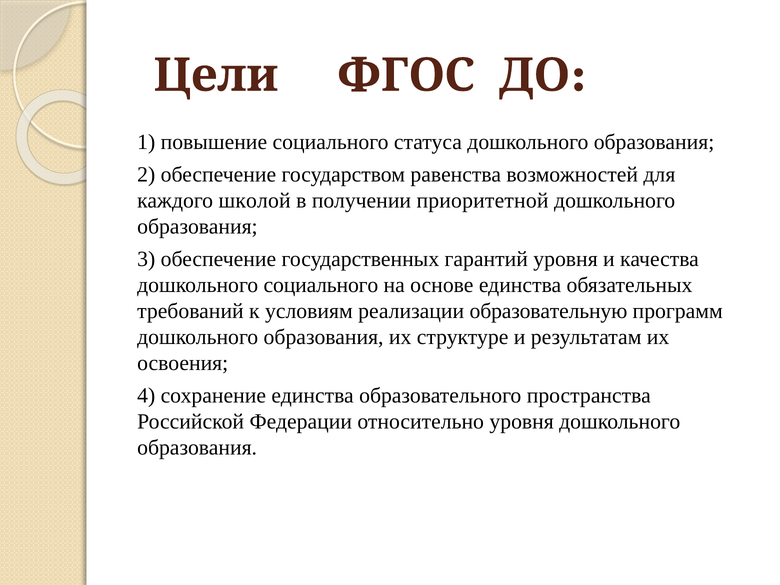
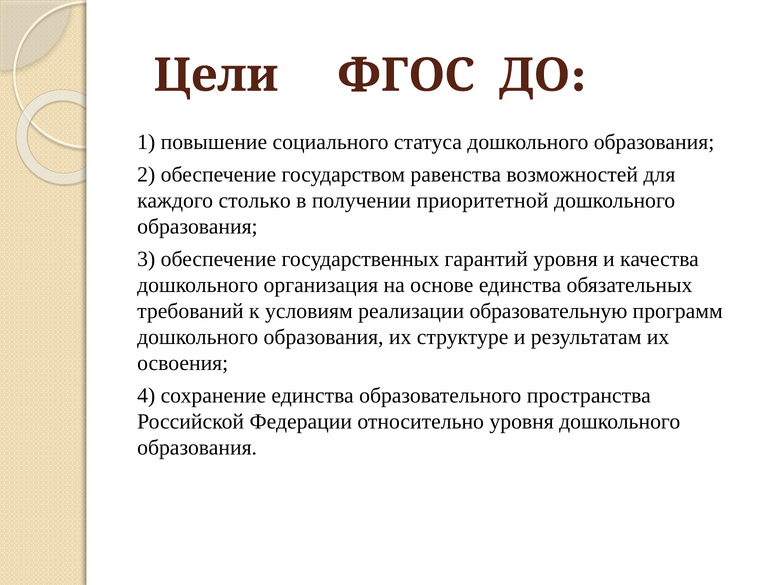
школой: школой -> столько (255, 200)
дошкольного социального: социального -> организация (321, 285)
